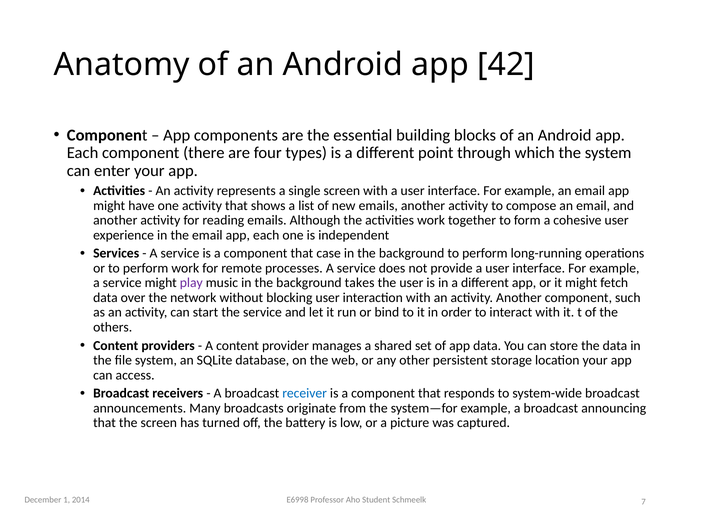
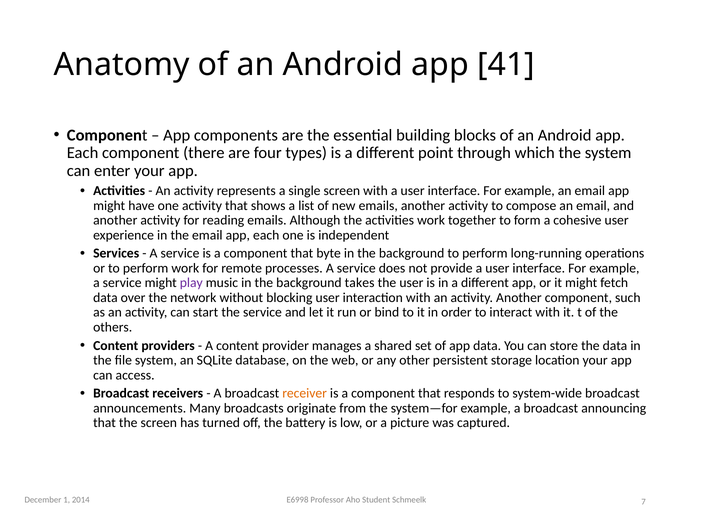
42: 42 -> 41 (506, 65)
case: case -> byte (329, 253)
receiver colour: blue -> orange (305, 393)
